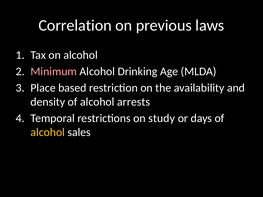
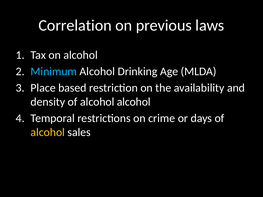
Minimum colour: pink -> light blue (54, 72)
alcohol arrests: arrests -> alcohol (134, 102)
study: study -> crime (162, 118)
